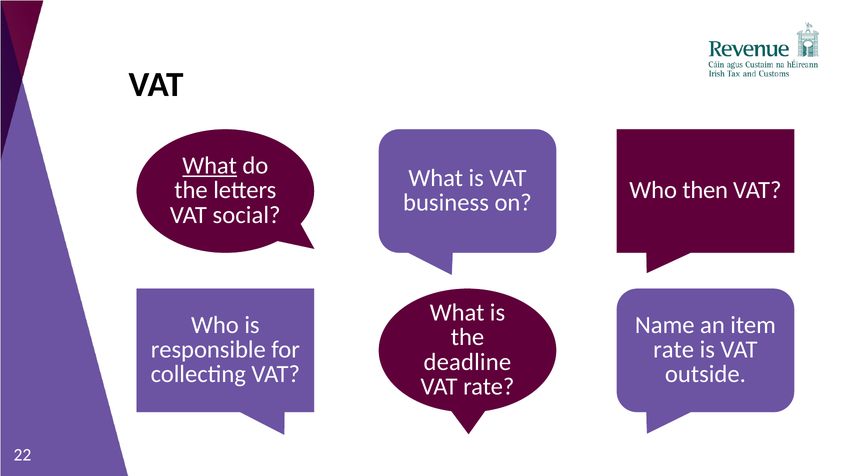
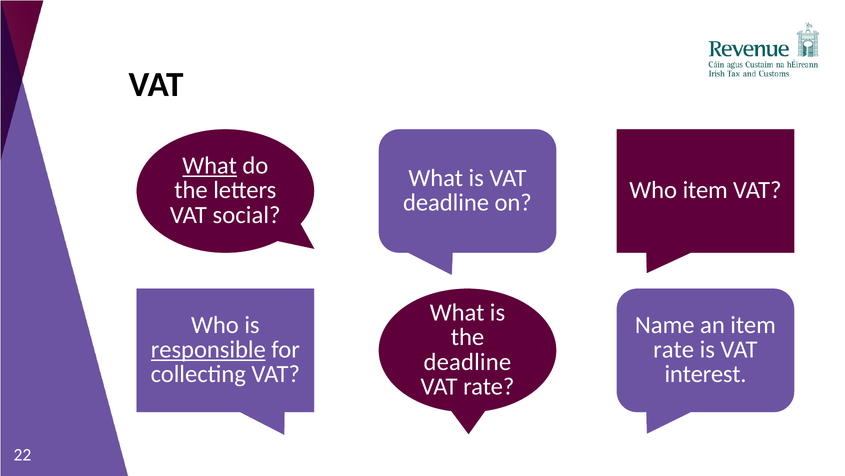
business: business -> deadline (446, 202)
Who then: then -> item (705, 190)
responsible underline: none -> present (208, 349)
outside: outside -> interest (706, 374)
